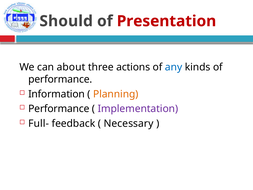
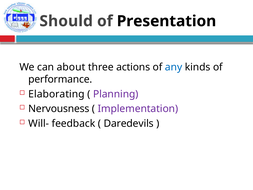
Presentation colour: red -> black (166, 21)
Information: Information -> Elaborating (56, 94)
Planning colour: orange -> purple (116, 94)
Performance: Performance -> Nervousness (59, 109)
Full-: Full- -> Will- (39, 123)
Necessary: Necessary -> Daredevils (129, 123)
